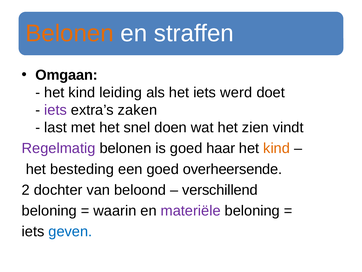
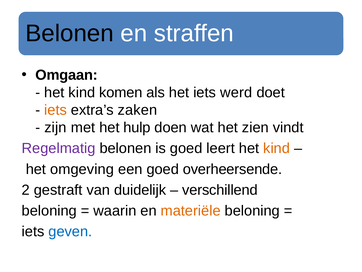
Belonen colour: orange -> black (70, 33)
leiding: leiding -> komen (121, 92)
iets colour: purple -> orange (56, 110)
last: last -> zijn (55, 127)
snel: snel -> hulp (137, 127)
haar: haar -> leert (221, 148)
besteding: besteding -> omgeving (82, 169)
dochter: dochter -> gestraft (58, 190)
beloond: beloond -> duidelijk (140, 190)
materiële colour: purple -> orange (191, 210)
